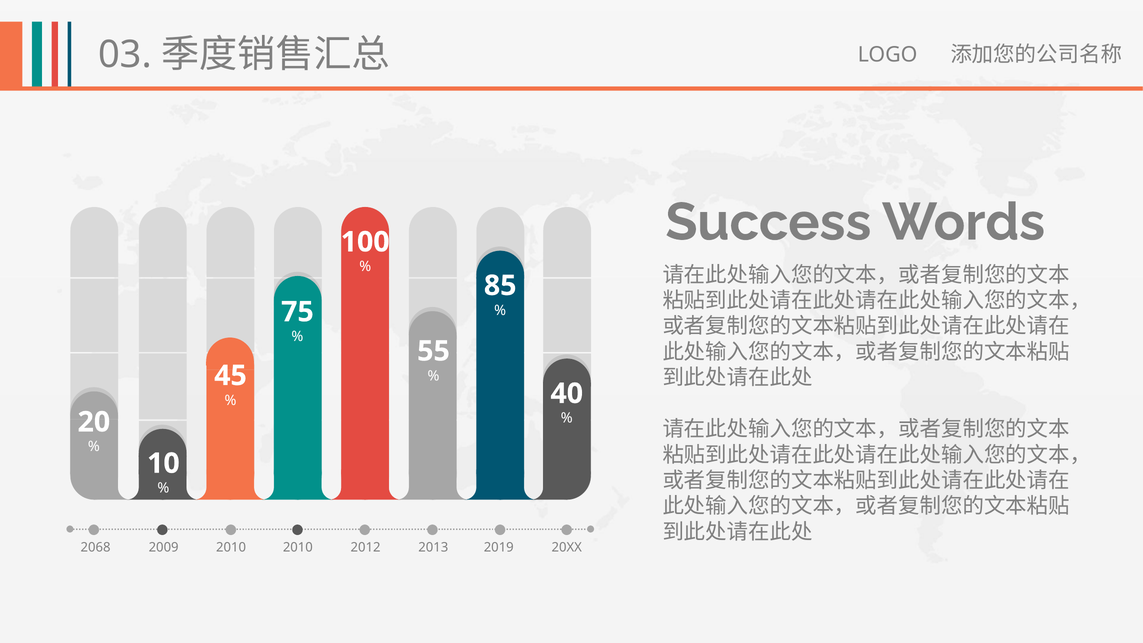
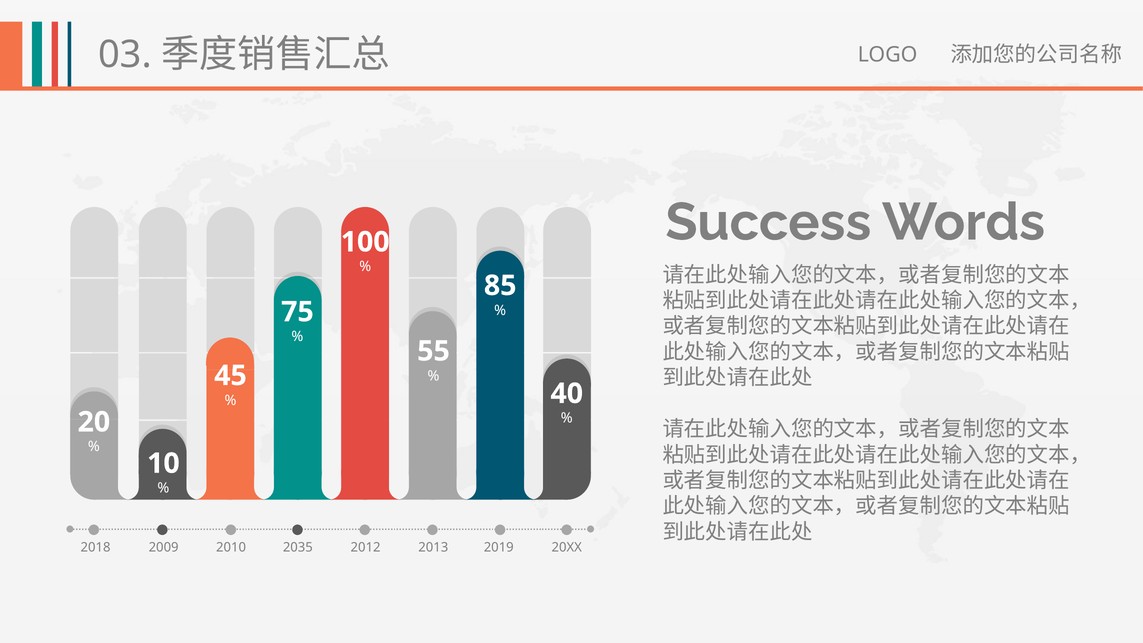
2068: 2068 -> 2018 (96, 547)
2010: 2010 -> 2035 (298, 547)
